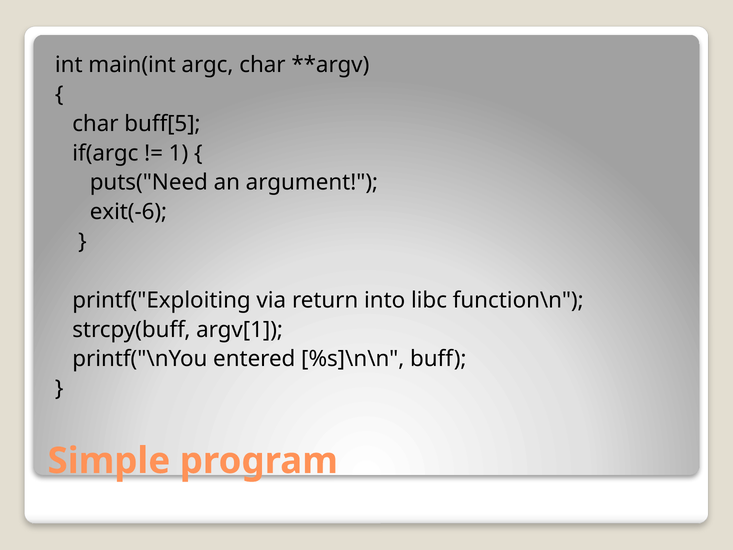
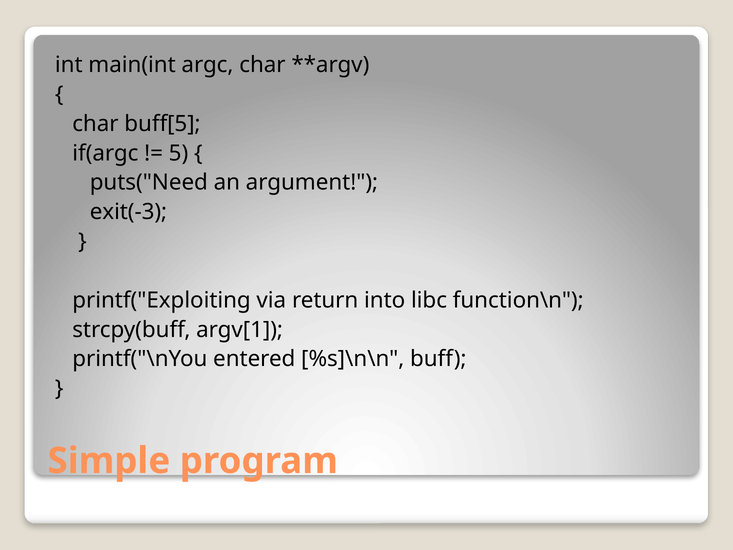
1: 1 -> 5 (179, 153)
exit(-6: exit(-6 -> exit(-3 (128, 212)
